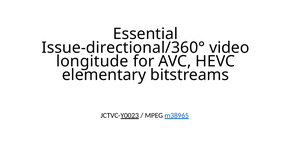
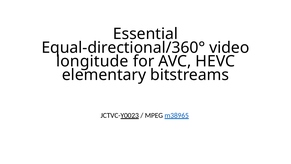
Issue-directional/360°: Issue-directional/360° -> Equal-directional/360° (123, 48)
